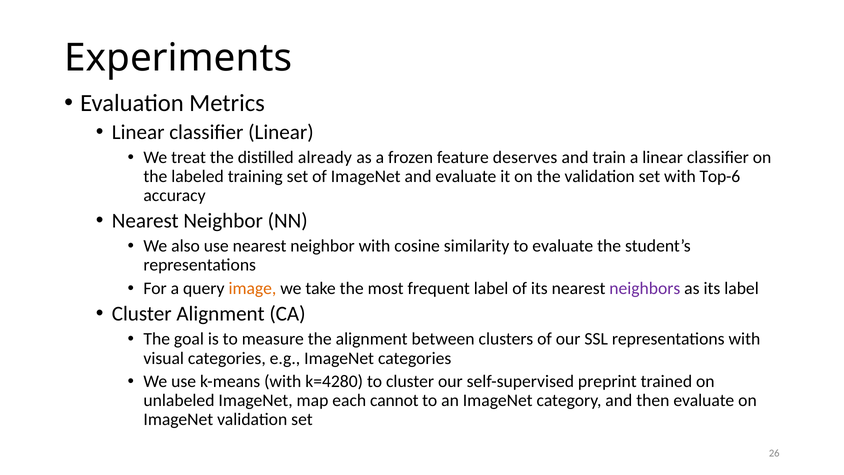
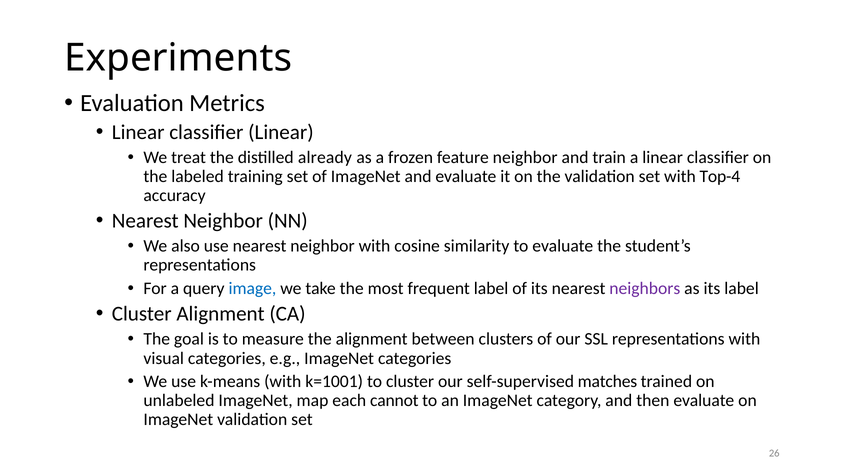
feature deserves: deserves -> neighbor (525, 157)
Top-6: Top-6 -> Top-4 (720, 176)
image colour: orange -> blue (252, 288)
k=4280: k=4280 -> k=1001 (334, 381)
preprint: preprint -> matches (607, 381)
